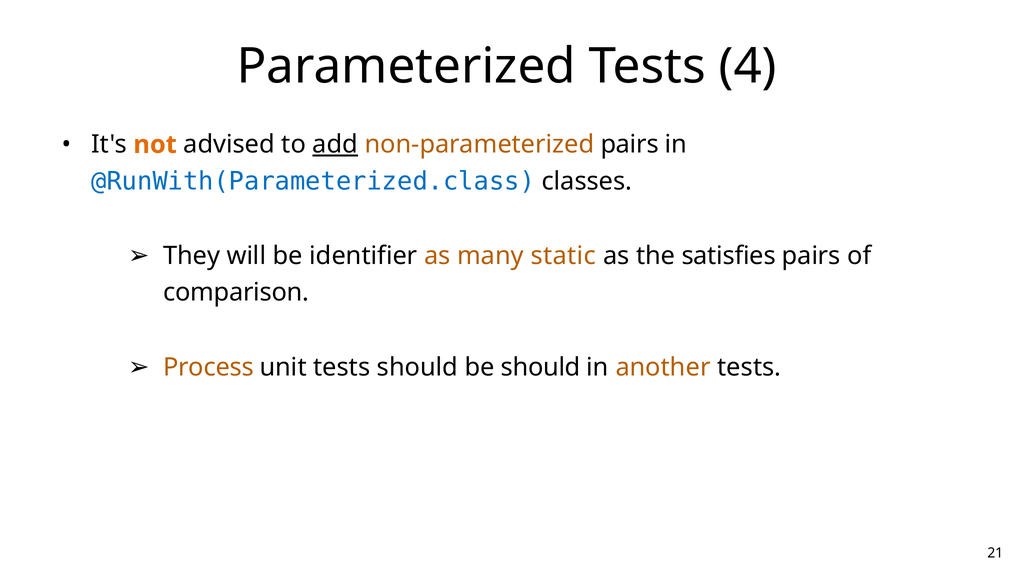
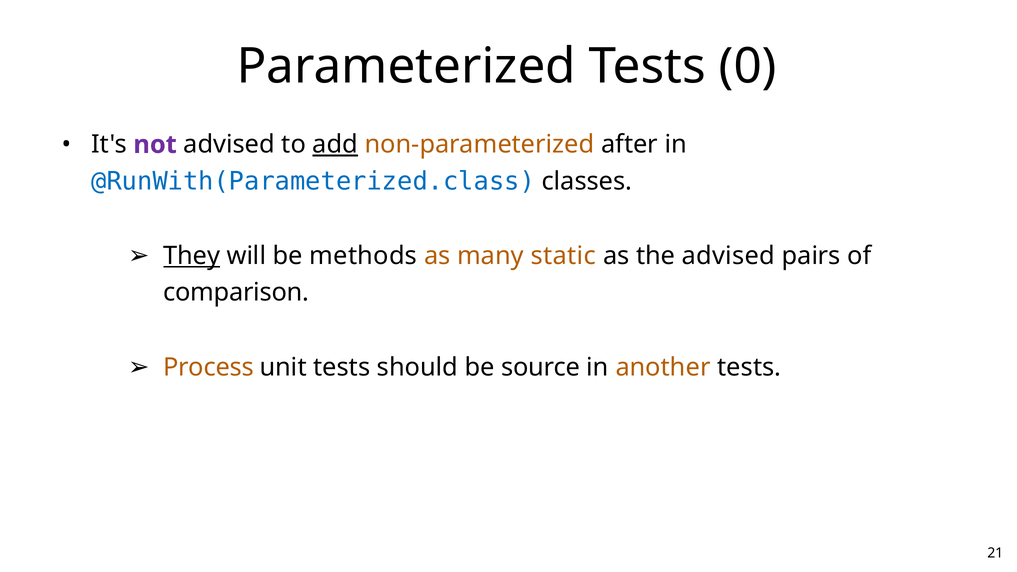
4: 4 -> 0 (748, 66)
not colour: orange -> purple (155, 145)
non-parameterized pairs: pairs -> after (630, 145)
They underline: none -> present (192, 256)
identifier: identifier -> methods (363, 256)
the satisfies: satisfies -> advised (728, 256)
be should: should -> source (541, 367)
